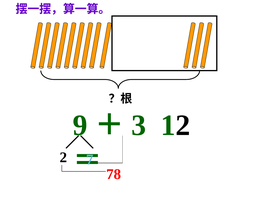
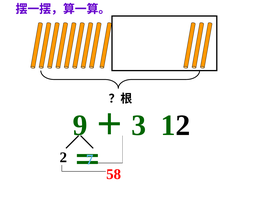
78: 78 -> 58 (114, 174)
